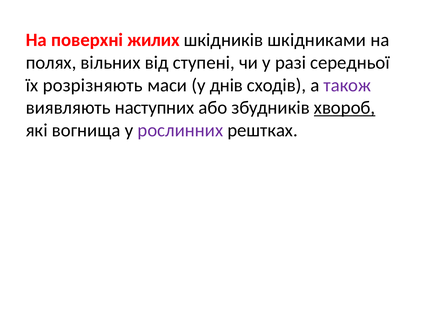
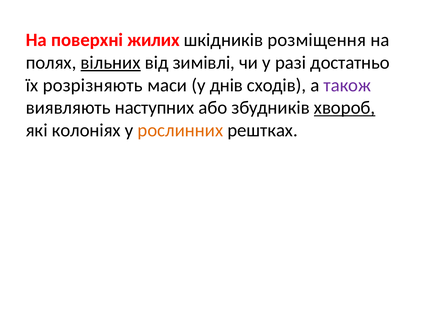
шкідниками: шкідниками -> розміщення (317, 40)
вільних underline: none -> present (111, 63)
ступені: ступені -> зимівлі (204, 63)
середньої: середньої -> достатньо (350, 63)
вогнища: вогнища -> колоніях (86, 130)
рослинних colour: purple -> orange (180, 130)
